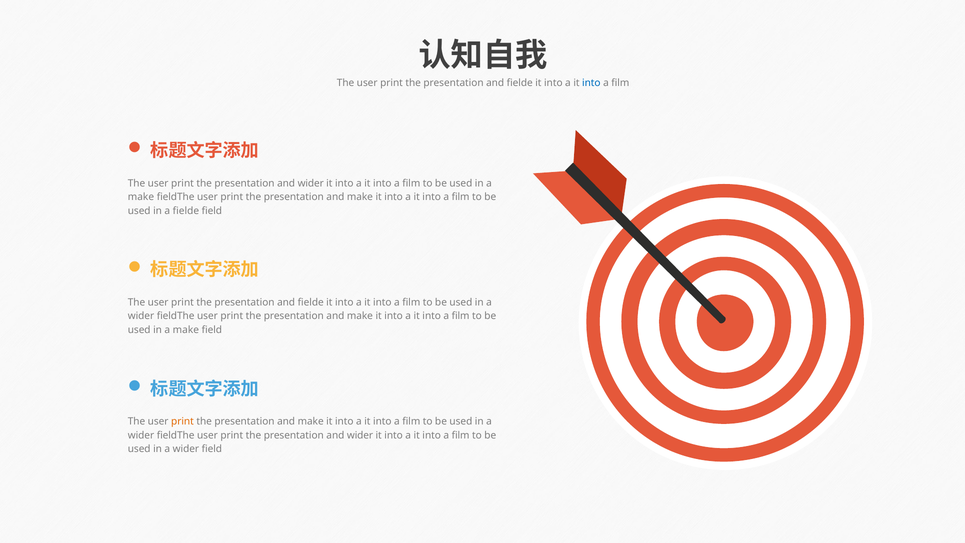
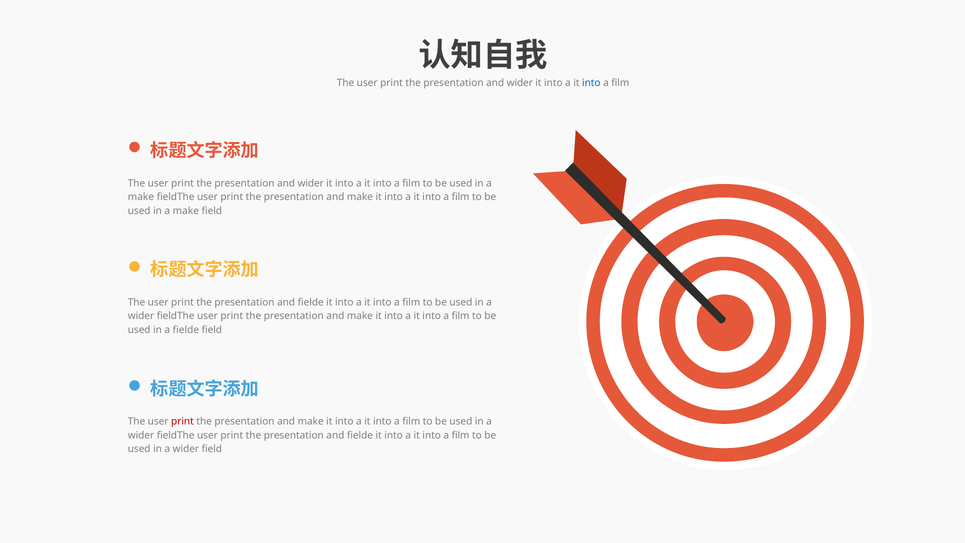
fielde: fielde -> wider (520, 83)
fielde: fielde -> make (186, 211)
make: make -> fielde (186, 330)
print colour: orange -> red (182, 421)
wider: wider -> fielde (360, 435)
